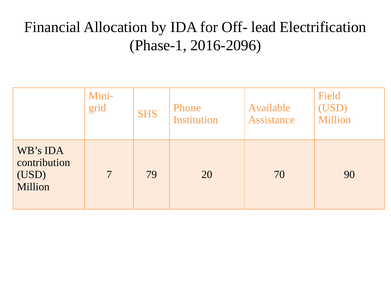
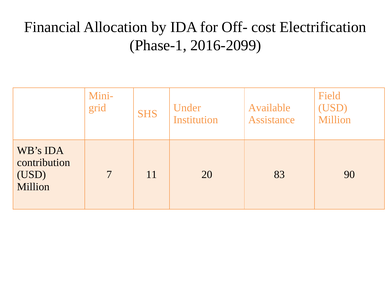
lead: lead -> cost (264, 27)
2016-2096: 2016-2096 -> 2016-2099 (226, 45)
Phone: Phone -> Under (187, 108)
79: 79 -> 11 (151, 175)
70: 70 -> 83 (279, 175)
